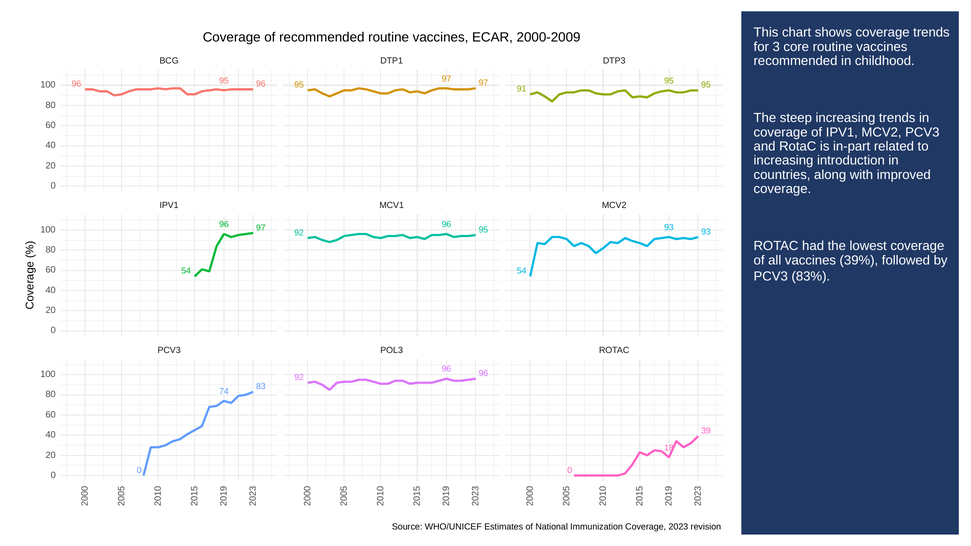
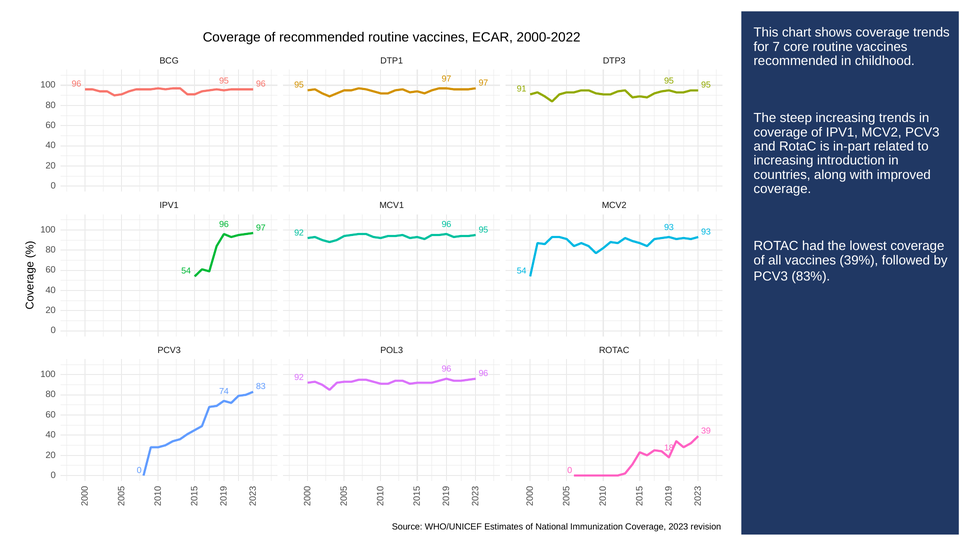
2000-2009: 2000-2009 -> 2000-2022 (549, 38)
for 3: 3 -> 7 (776, 47)
